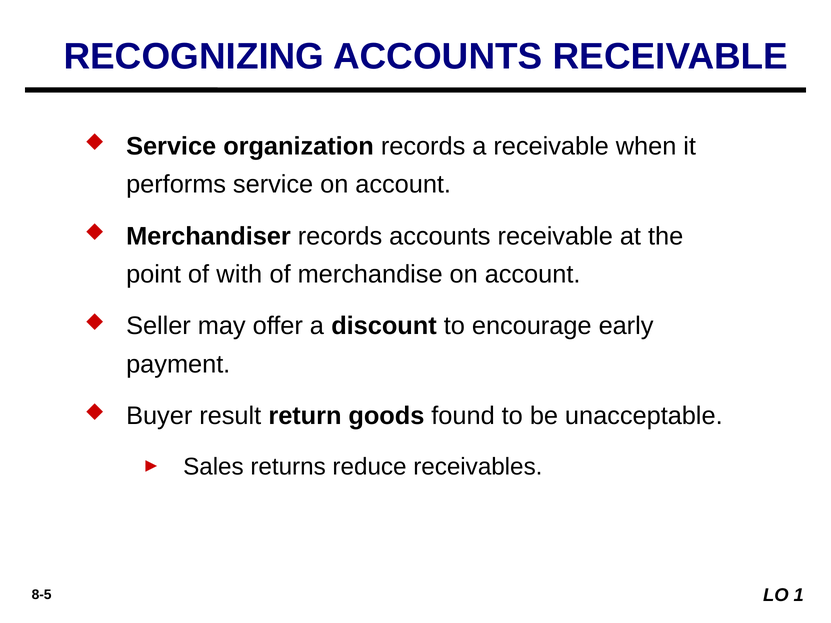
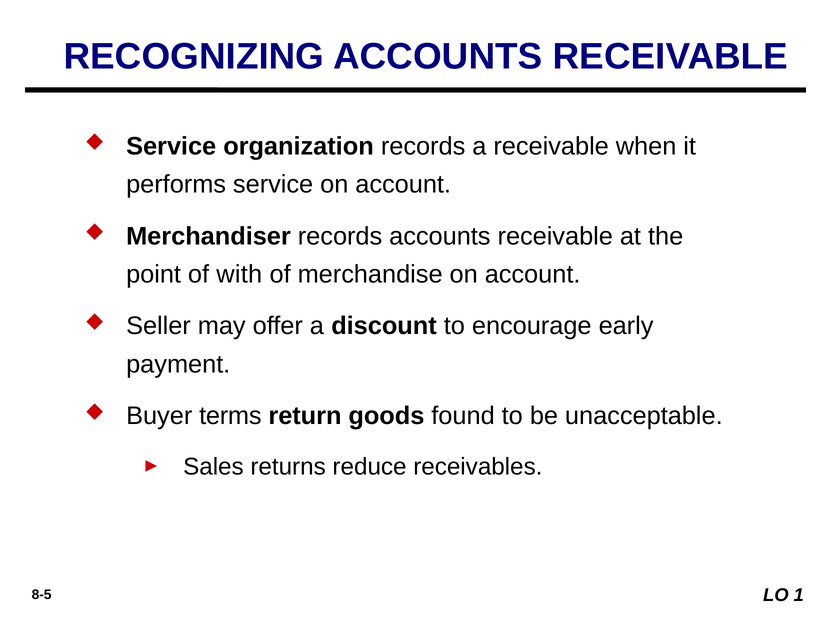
result: result -> terms (230, 416)
